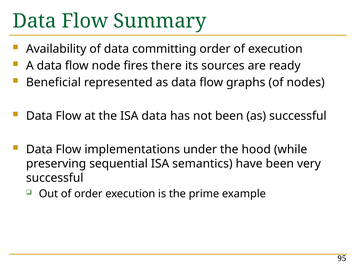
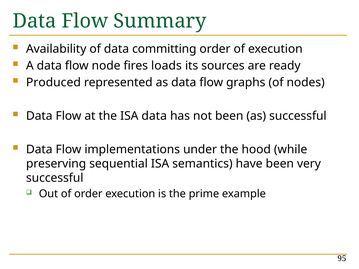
there: there -> loads (166, 66)
Beneficial: Beneficial -> Produced (53, 82)
